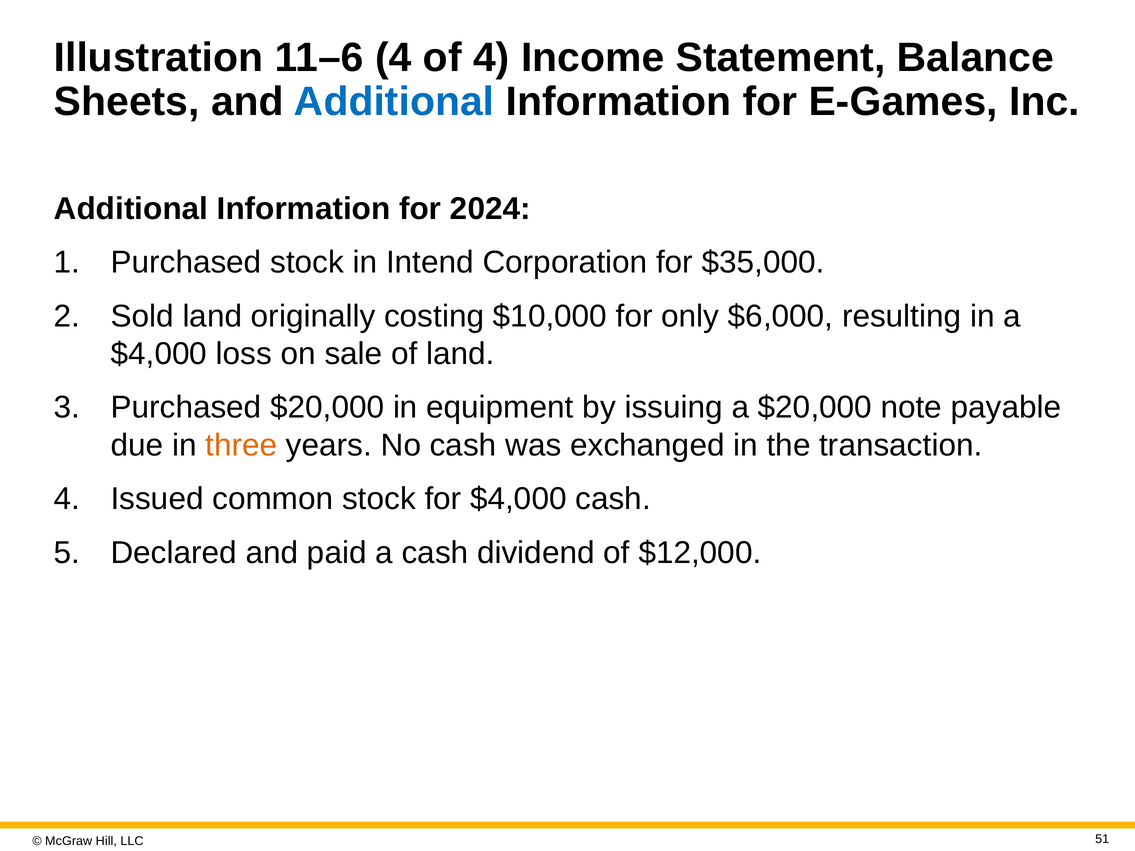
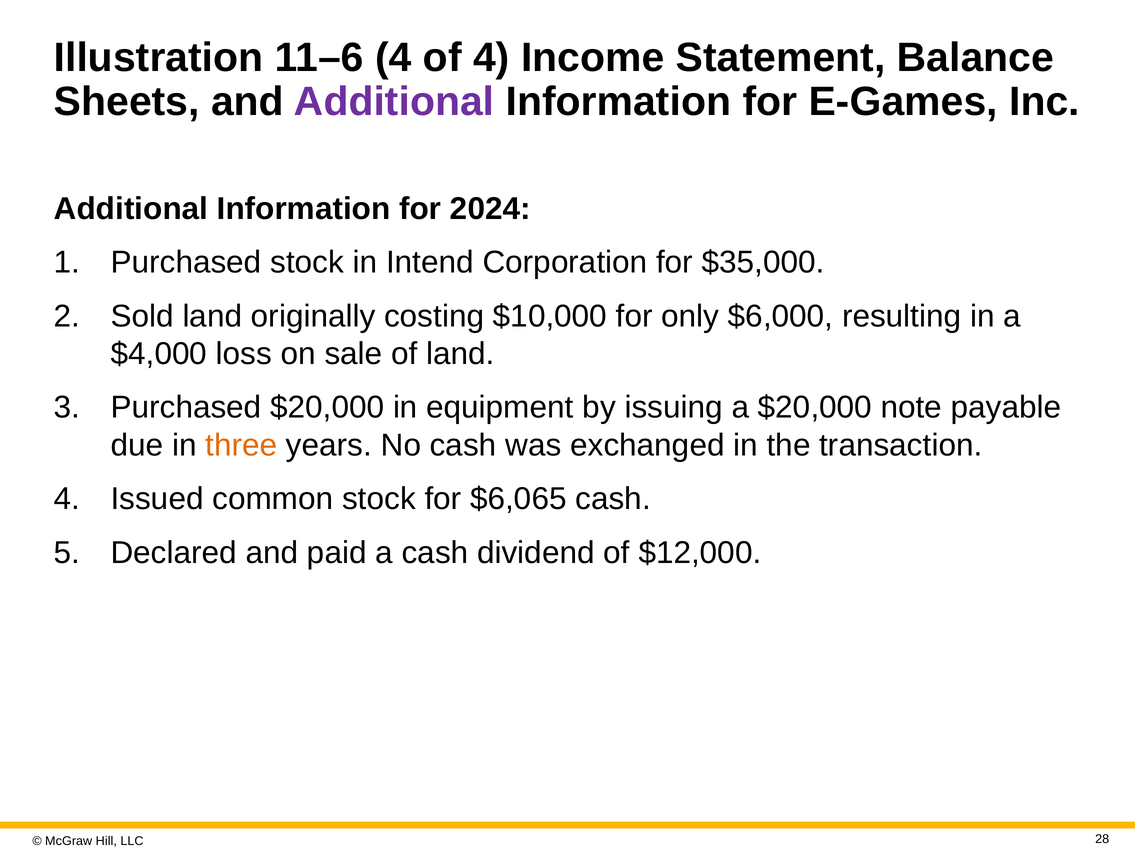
Additional colour: blue -> purple (394, 102)
for $4,000: $4,000 -> $6,065 (518, 499)
51: 51 -> 28 (1102, 839)
